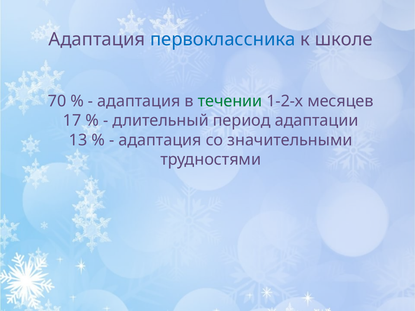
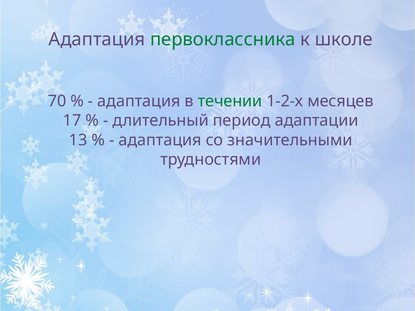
первоклассника colour: blue -> green (223, 39)
